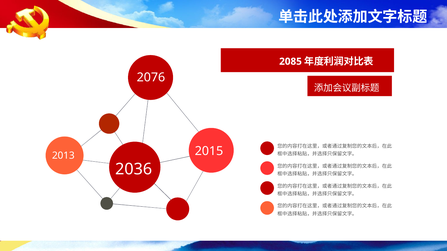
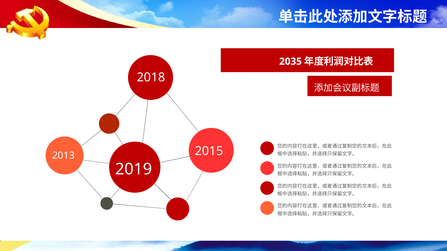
2085: 2085 -> 2035 (291, 62)
2076: 2076 -> 2018 (151, 77)
2036: 2036 -> 2019 (134, 170)
